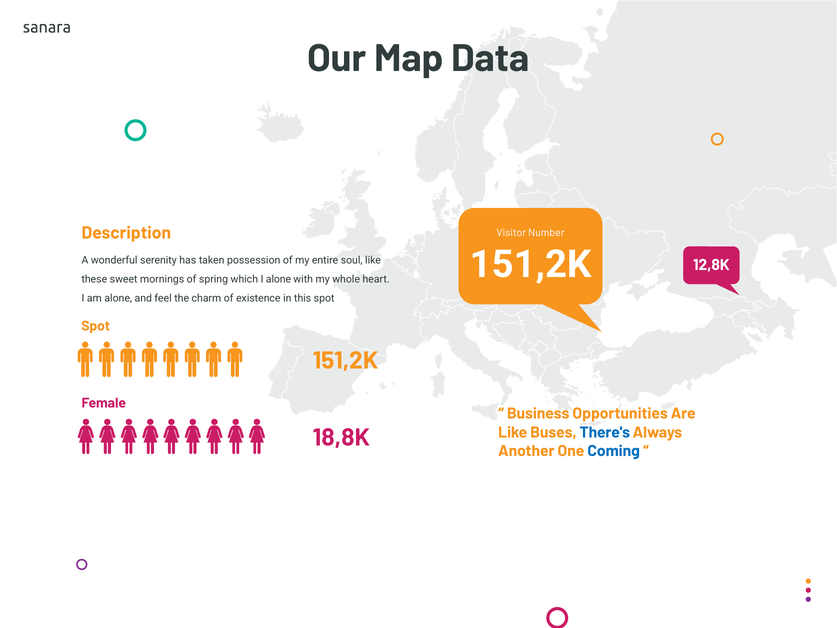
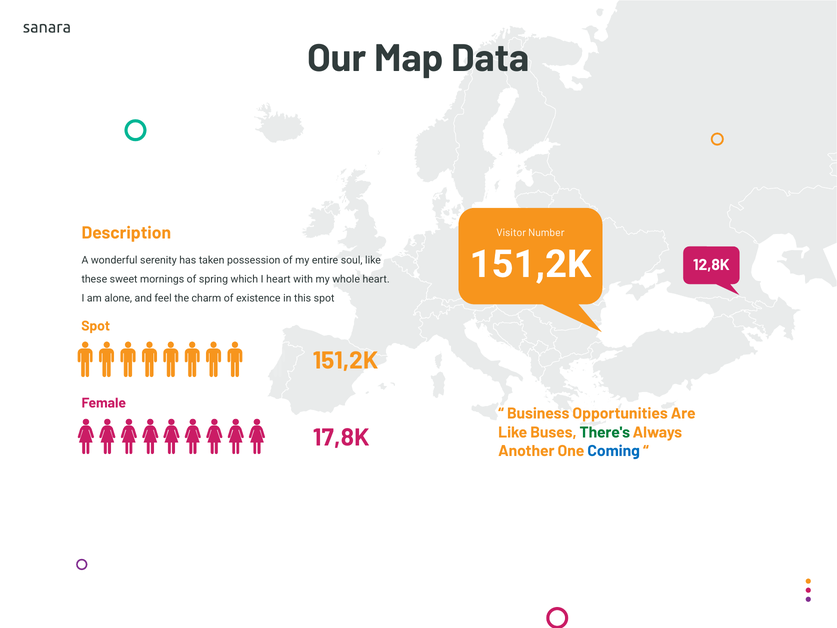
I alone: alone -> heart (278, 279)
There's colour: blue -> green (605, 432)
18,8K: 18,8K -> 17,8K (341, 438)
